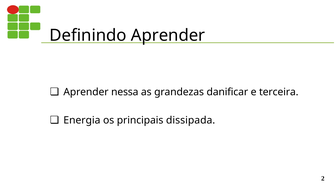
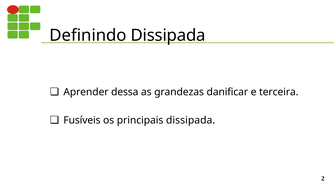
Definindo Aprender: Aprender -> Dissipada (168, 35)
nessa: nessa -> dessa (125, 92)
Energia: Energia -> Fusíveis (82, 120)
